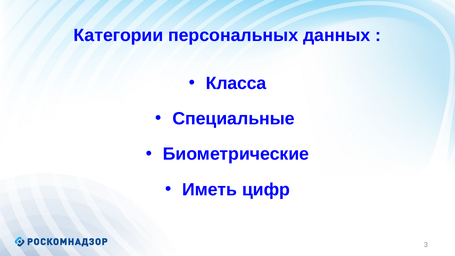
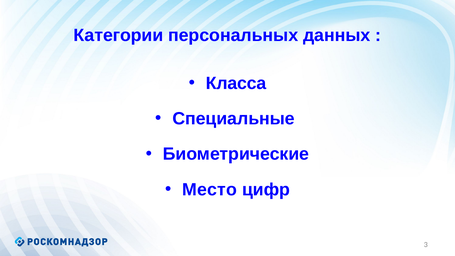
Иметь: Иметь -> Место (210, 190)
